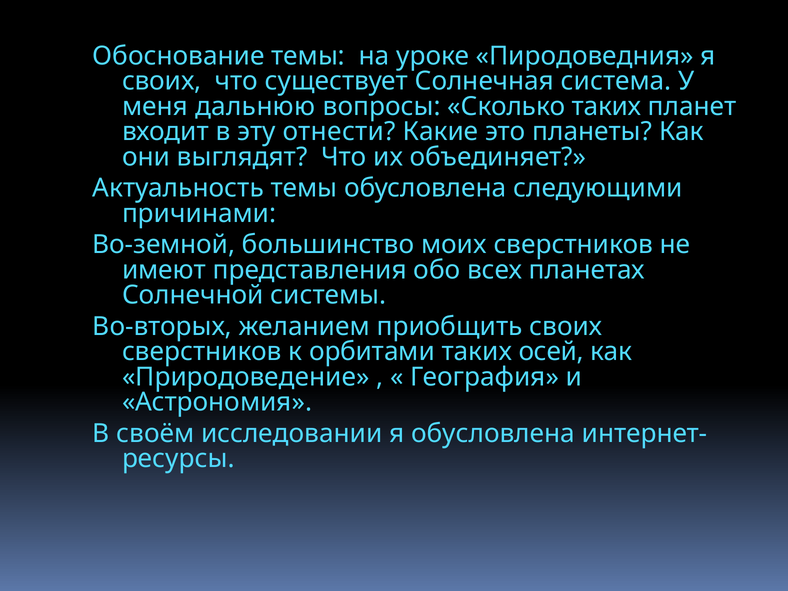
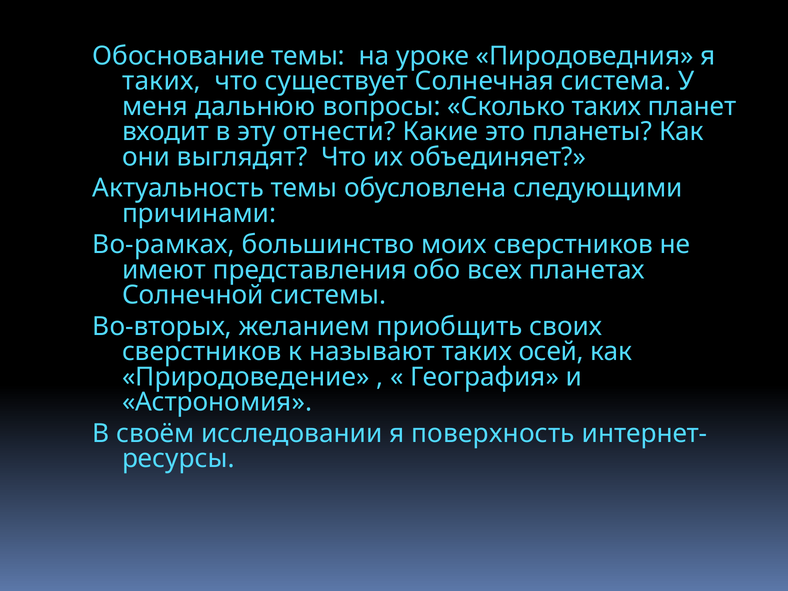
своих: своих -> таких (162, 81)
Во-земной: Во-земной -> Во-рамках (164, 245)
орбитами: орбитами -> называют (372, 352)
я обусловлена: обусловлена -> поверхность (493, 434)
